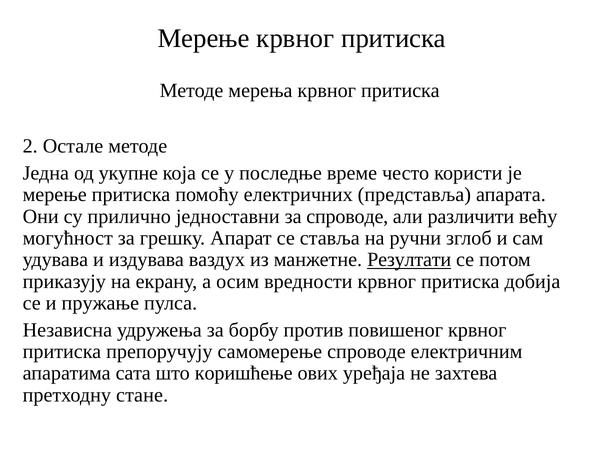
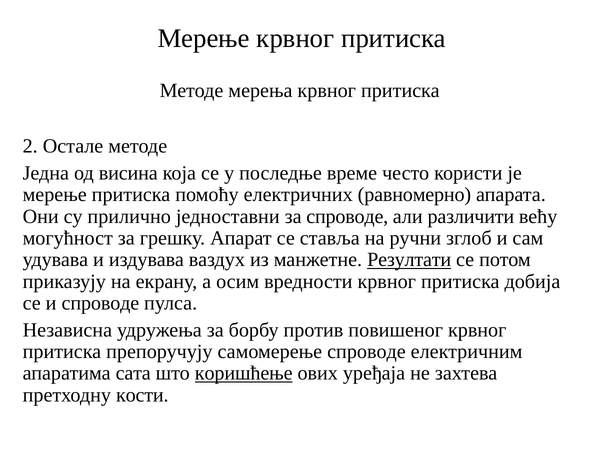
укупне: укупне -> висина (128, 173)
представља: представља -> равномерно (414, 195)
и пружање: пружање -> спроводе (100, 303)
коришћење underline: none -> present (244, 373)
стане: стане -> кости (142, 395)
